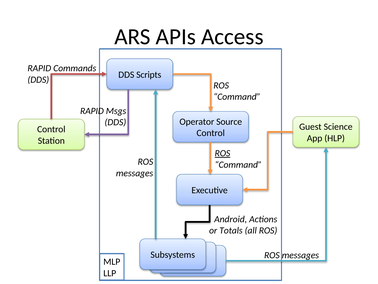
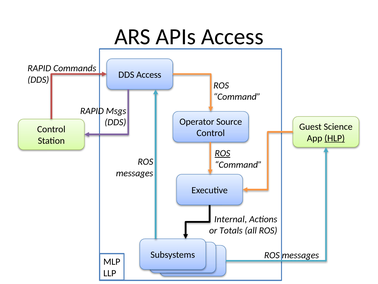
DDS Scripts: Scripts -> Access (149, 75)
HLP underline: none -> present (335, 138)
Android: Android -> Internal (231, 219)
